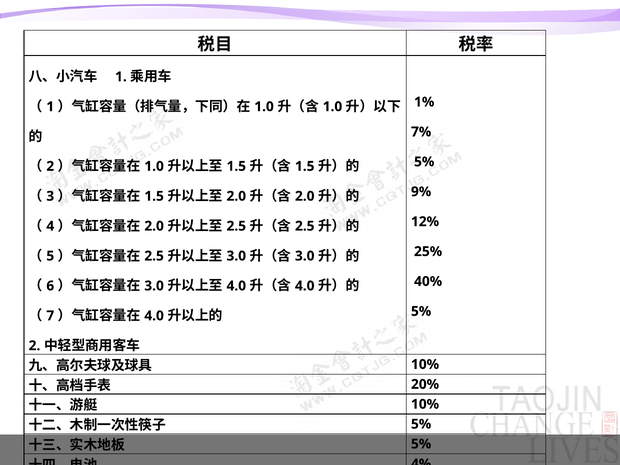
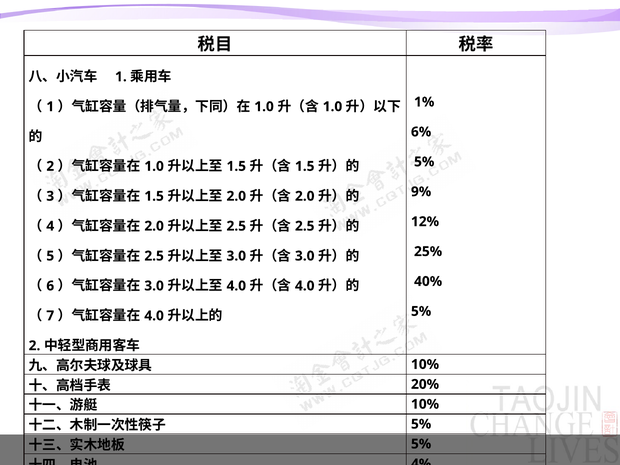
7%: 7% -> 6% (421, 132)
